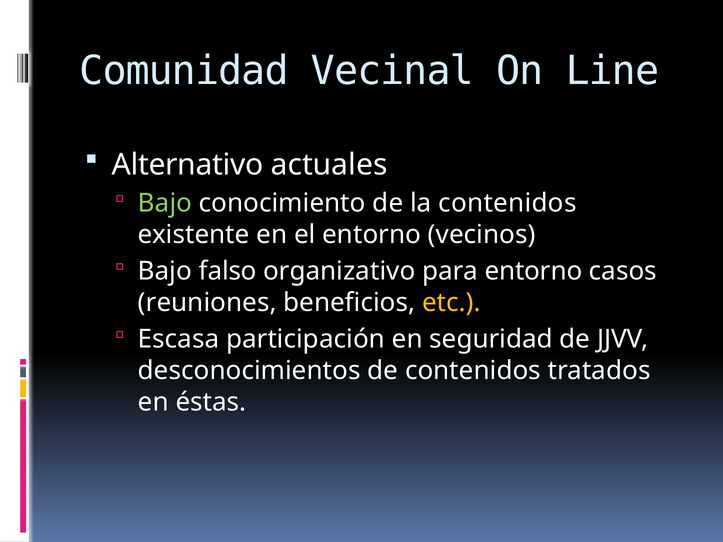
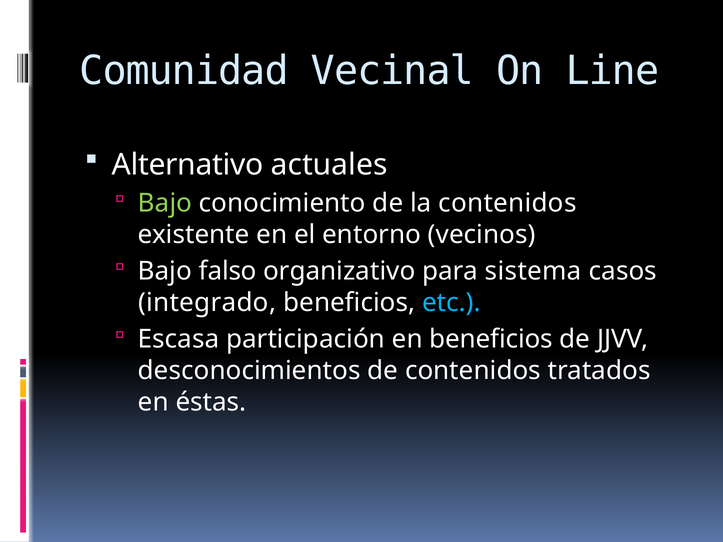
para entorno: entorno -> sistema (533, 271)
reuniones: reuniones -> integrado (207, 303)
etc colour: yellow -> light blue (451, 303)
en seguridad: seguridad -> beneficios (491, 339)
